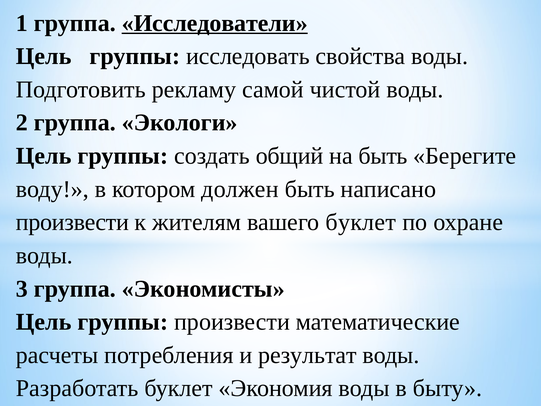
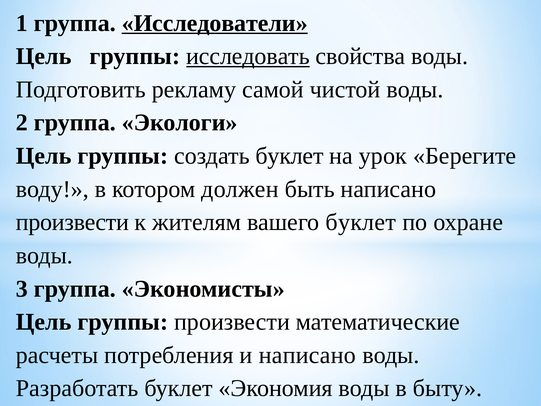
исследовать underline: none -> present (248, 56)
создать общий: общий -> буклет (290, 156)
на быть: быть -> урок (383, 156)
и результат: результат -> написано (307, 355)
